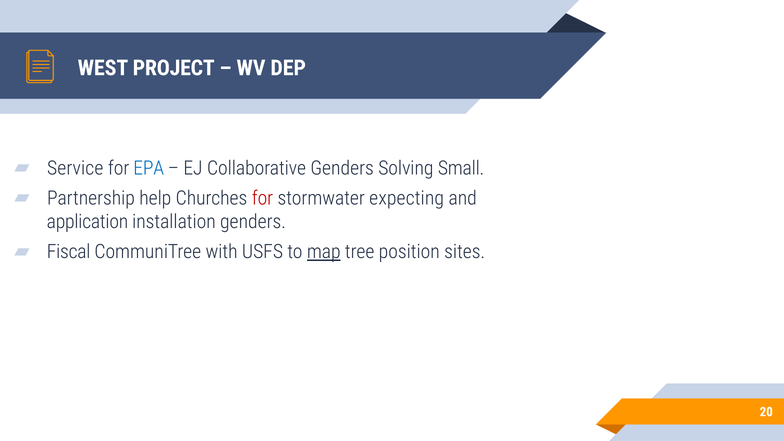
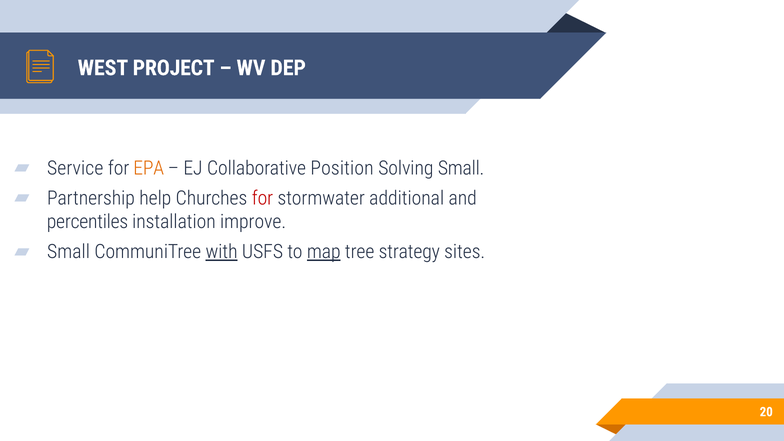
EPA colour: blue -> orange (149, 168)
Collaborative Genders: Genders -> Position (342, 168)
expecting: expecting -> additional (407, 198)
application: application -> percentiles (87, 222)
installation genders: genders -> improve (253, 222)
Fiscal: Fiscal -> Small (68, 252)
with underline: none -> present (222, 252)
position: position -> strategy (409, 252)
